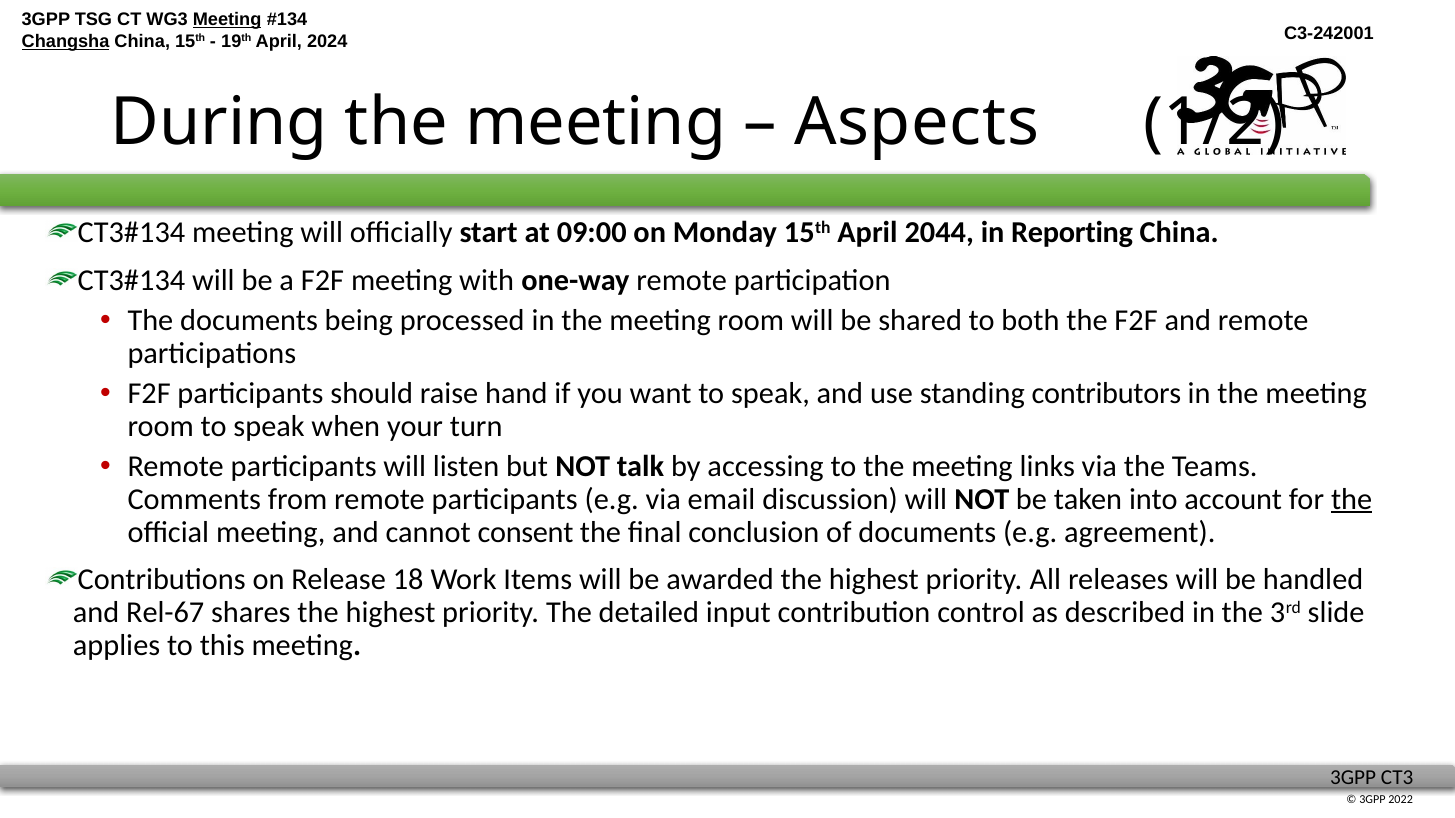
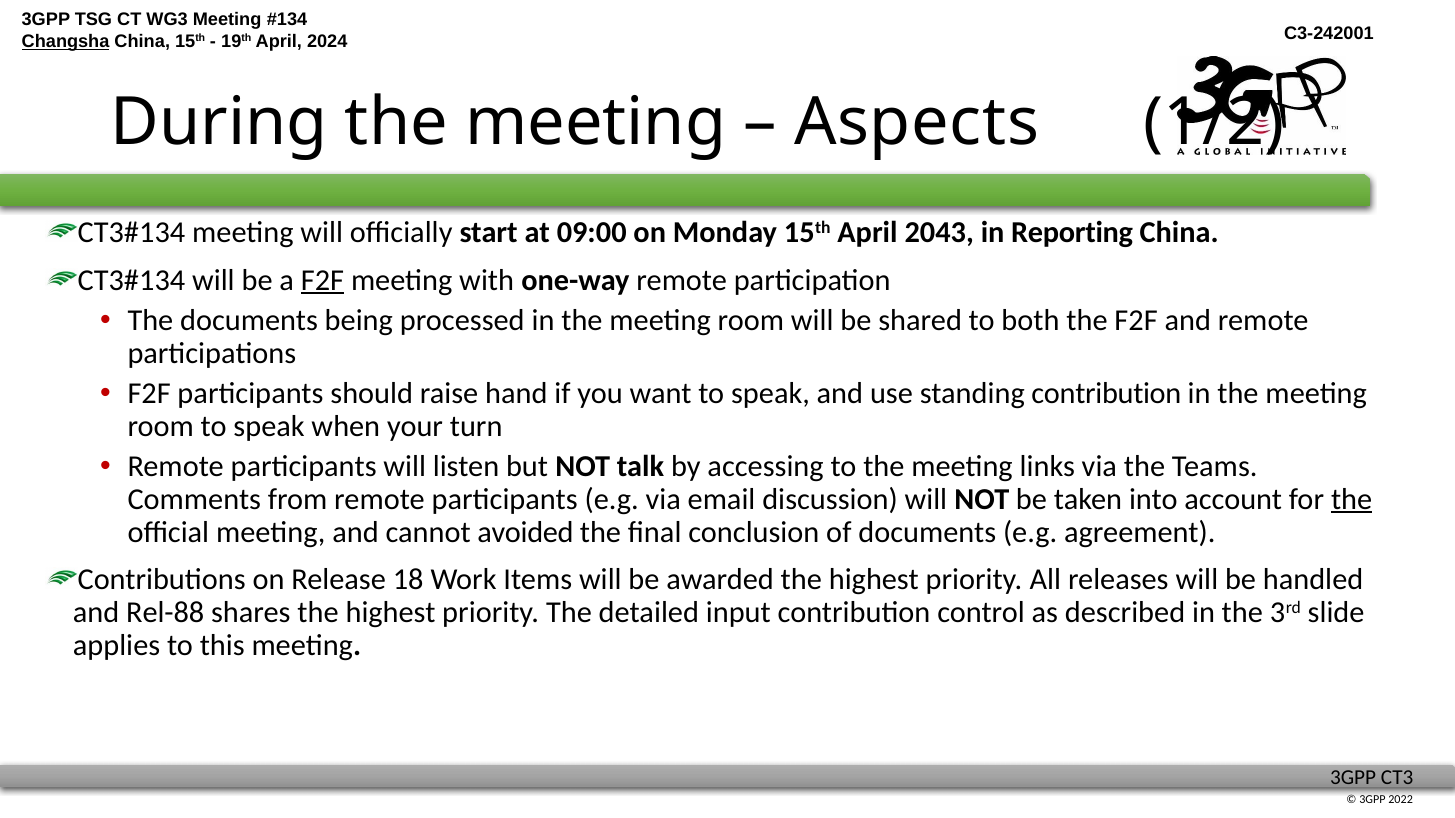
Meeting underline: present -> none (227, 19)
2044: 2044 -> 2043 (939, 233)
F2F underline: none -> present (322, 281)
standing contributors: contributors -> contribution (1106, 394)
consent: consent -> avoided (526, 532)
Rel-67: Rel-67 -> Rel-88 (165, 613)
